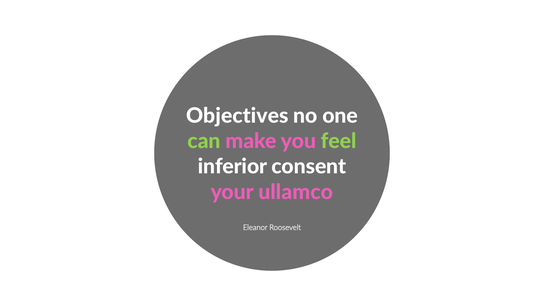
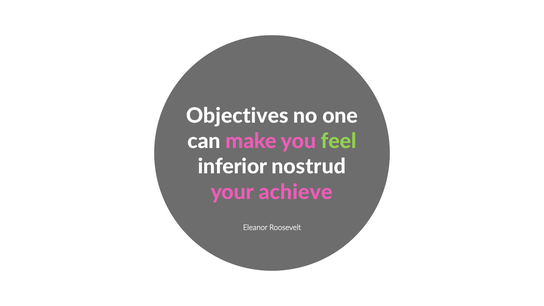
can colour: light green -> white (204, 141)
consent: consent -> nostrud (309, 167)
ullamco: ullamco -> achieve (296, 192)
